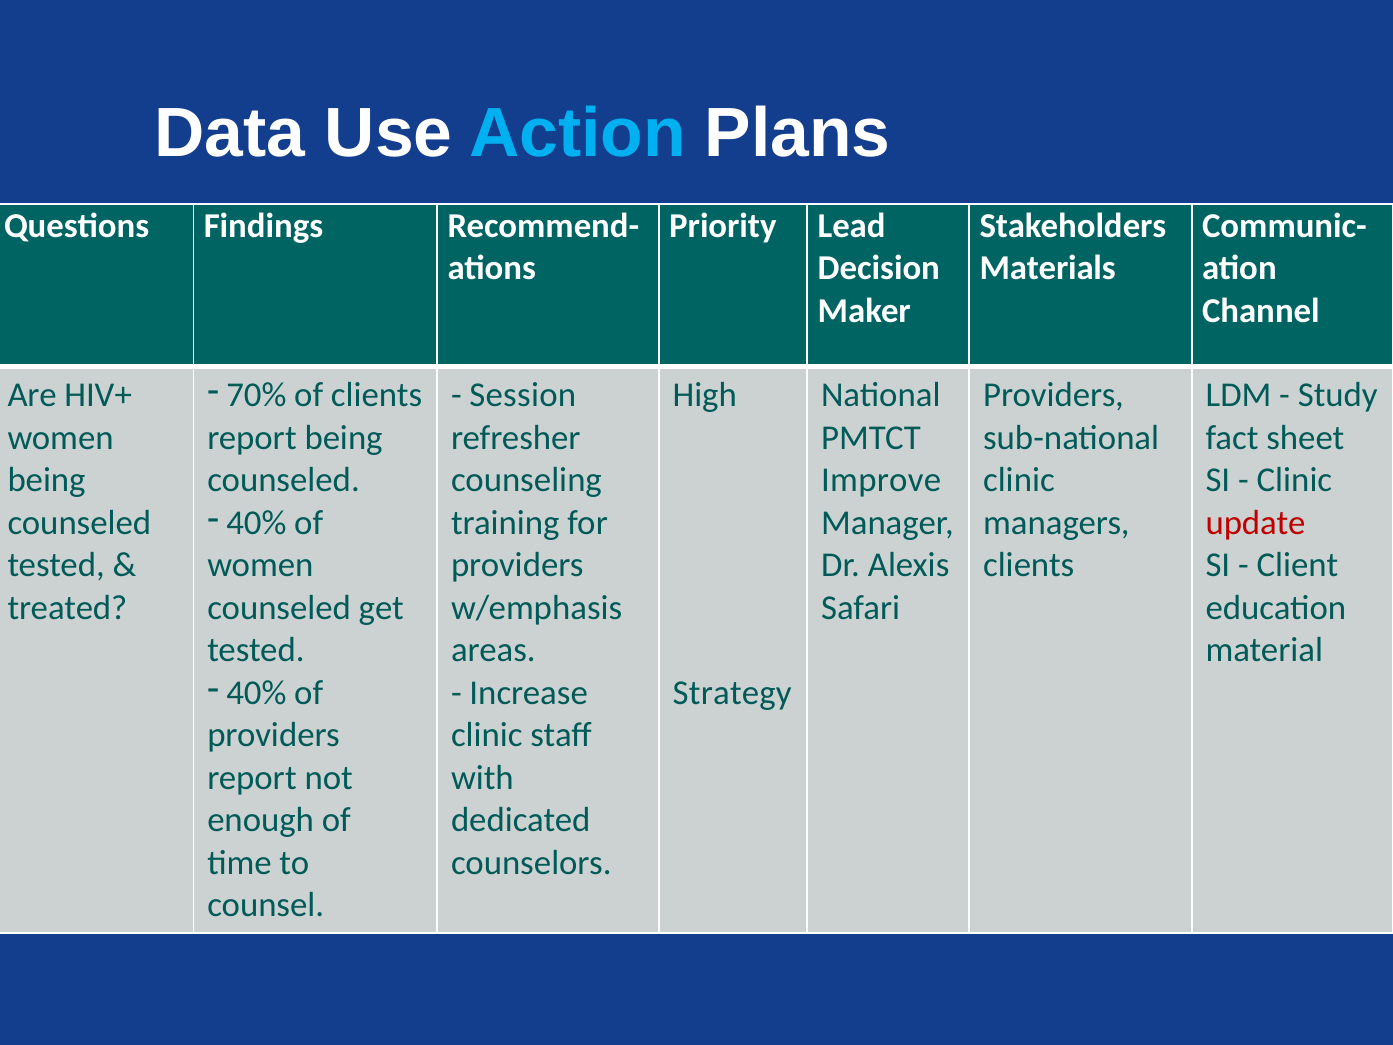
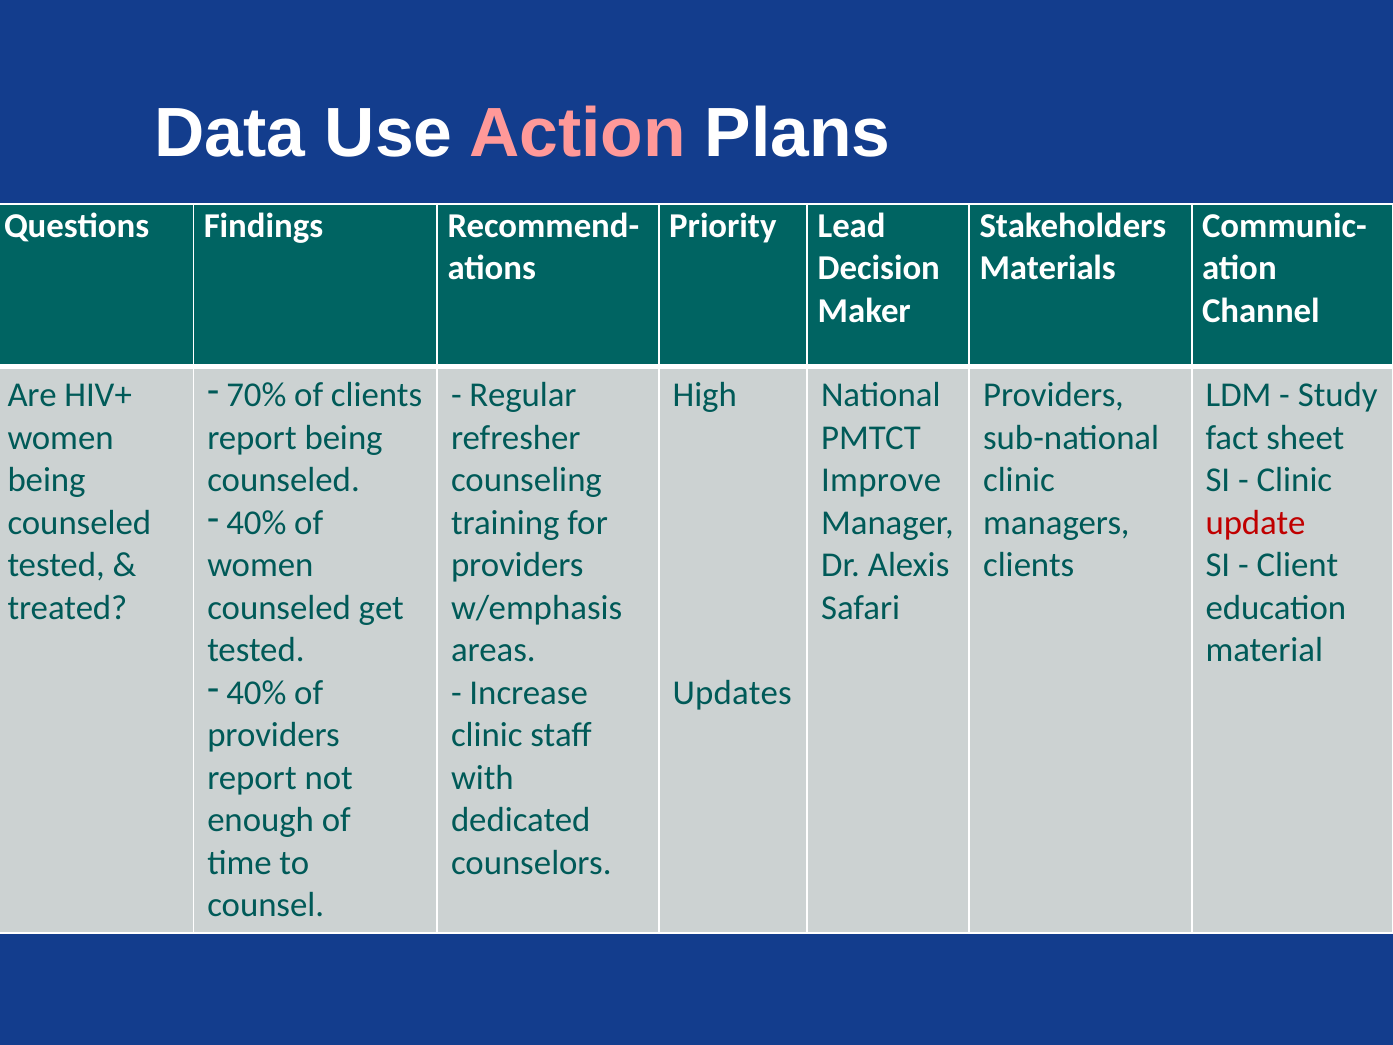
Action colour: light blue -> pink (577, 134)
Session: Session -> Regular (523, 395)
Strategy: Strategy -> Updates (732, 693)
